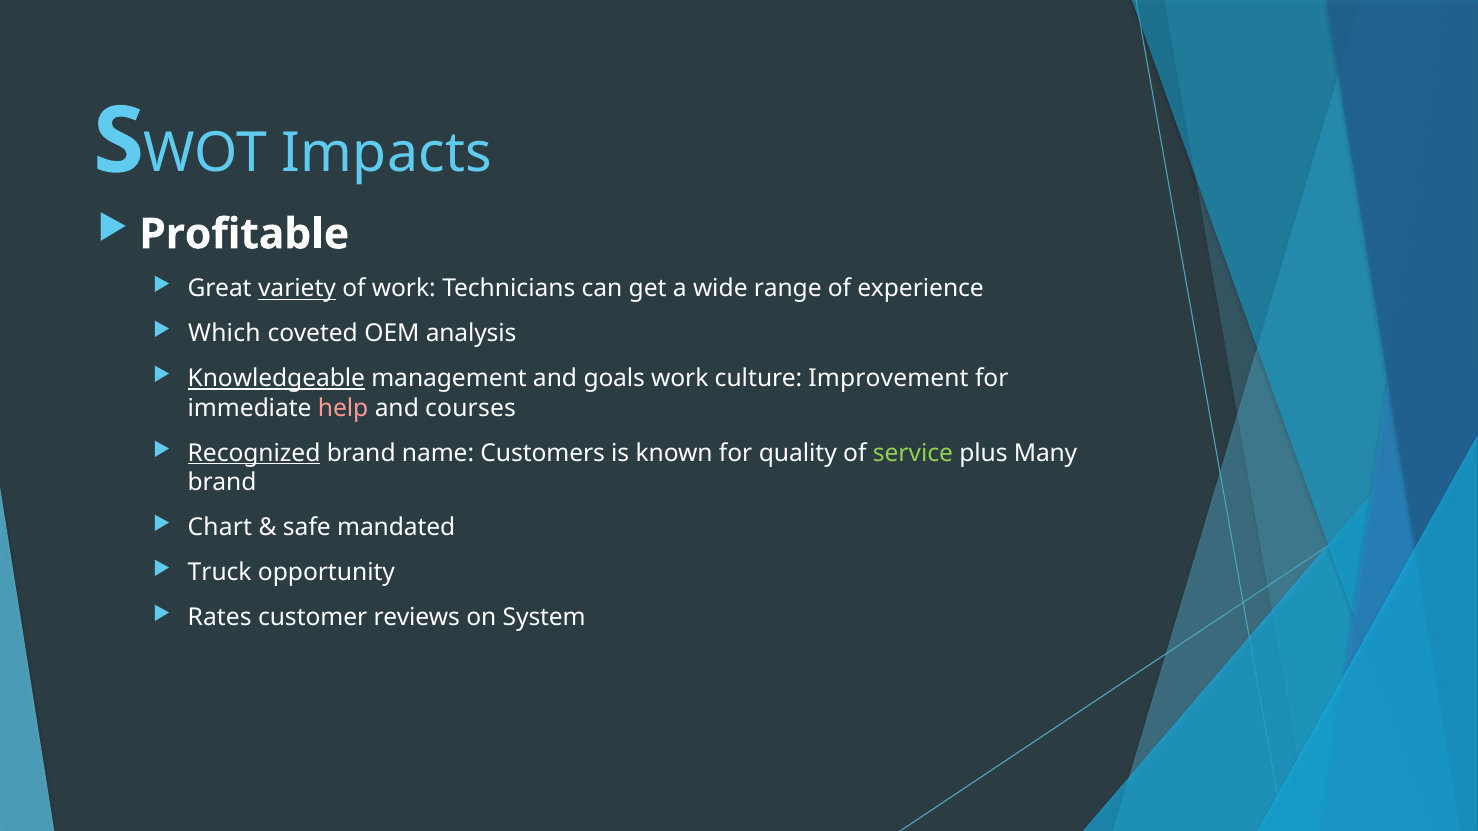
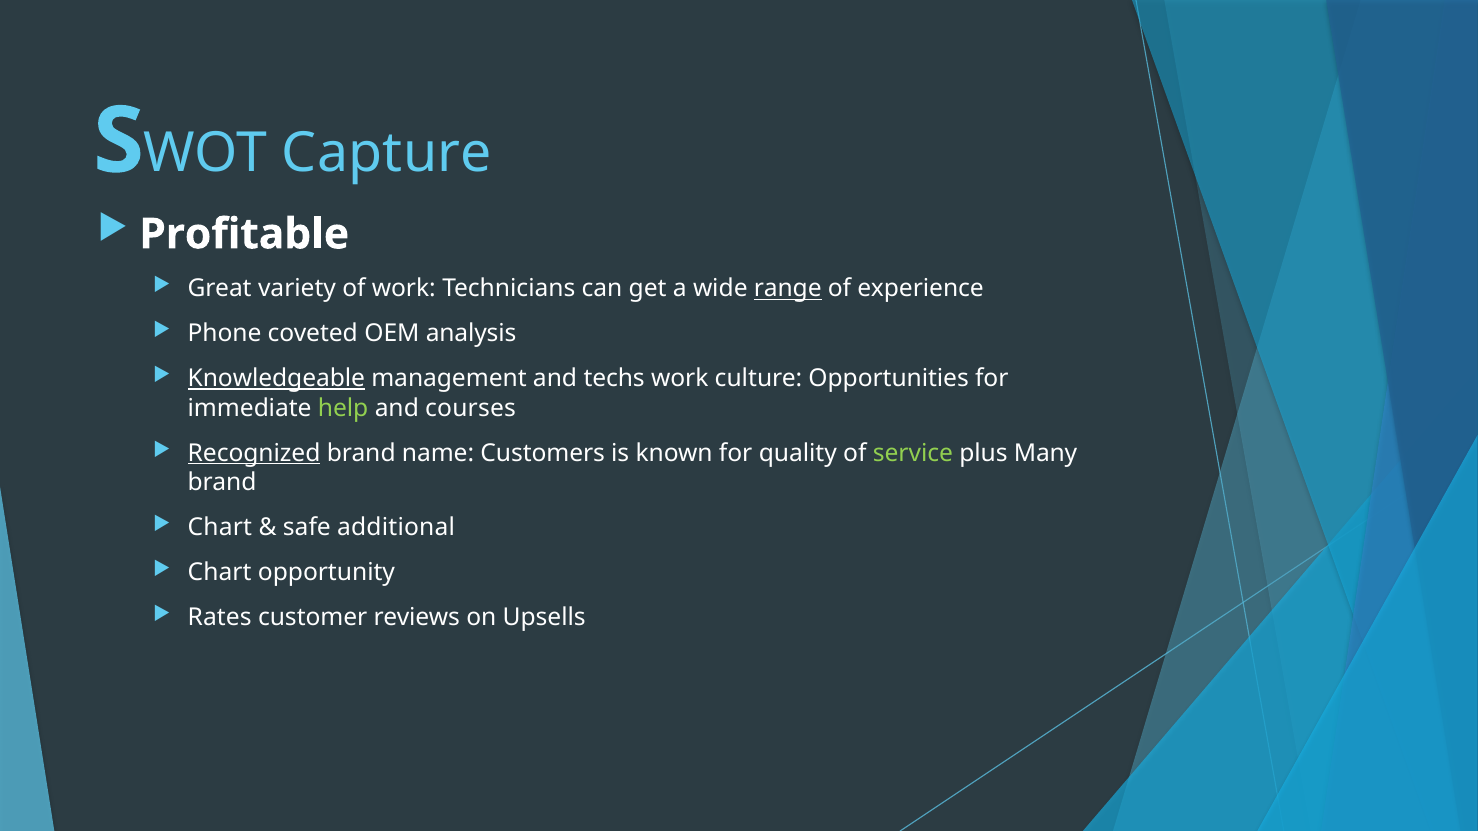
Impacts: Impacts -> Capture (387, 154)
variety underline: present -> none (297, 289)
range underline: none -> present (788, 289)
Which: Which -> Phone (225, 334)
goals: goals -> techs (614, 379)
Improvement: Improvement -> Opportunities (889, 379)
help colour: pink -> light green (343, 408)
mandated: mandated -> additional (396, 528)
Truck: Truck -> Chart (220, 573)
System: System -> Upsells (544, 617)
